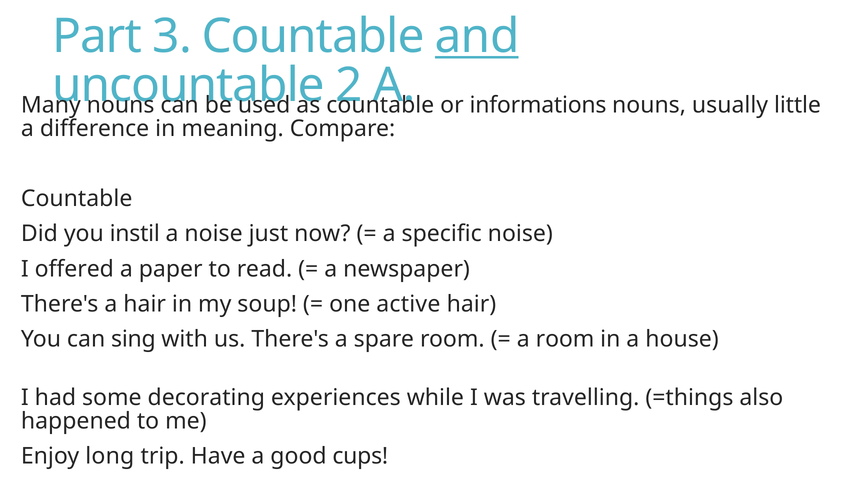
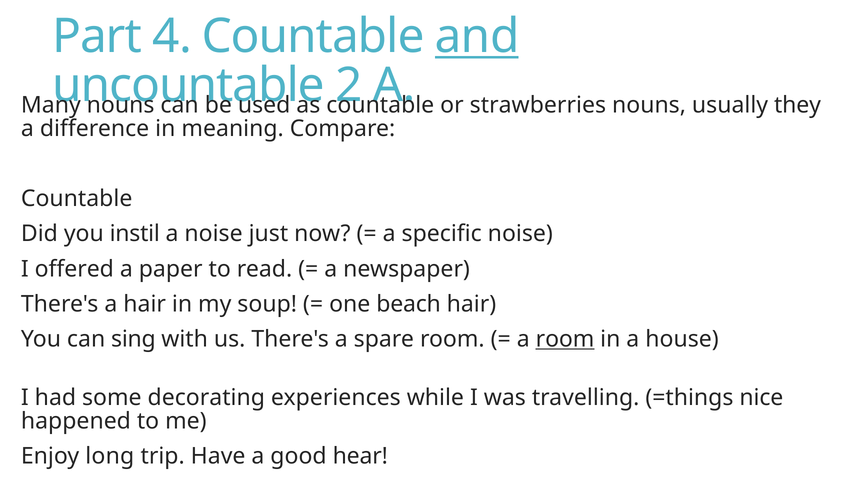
3: 3 -> 4 (172, 37)
informations: informations -> strawberries (538, 105)
little: little -> they (798, 105)
active: active -> beach (409, 304)
room underline: none -> present (565, 339)
also: also -> nice (761, 397)
cups: cups -> hear (360, 456)
